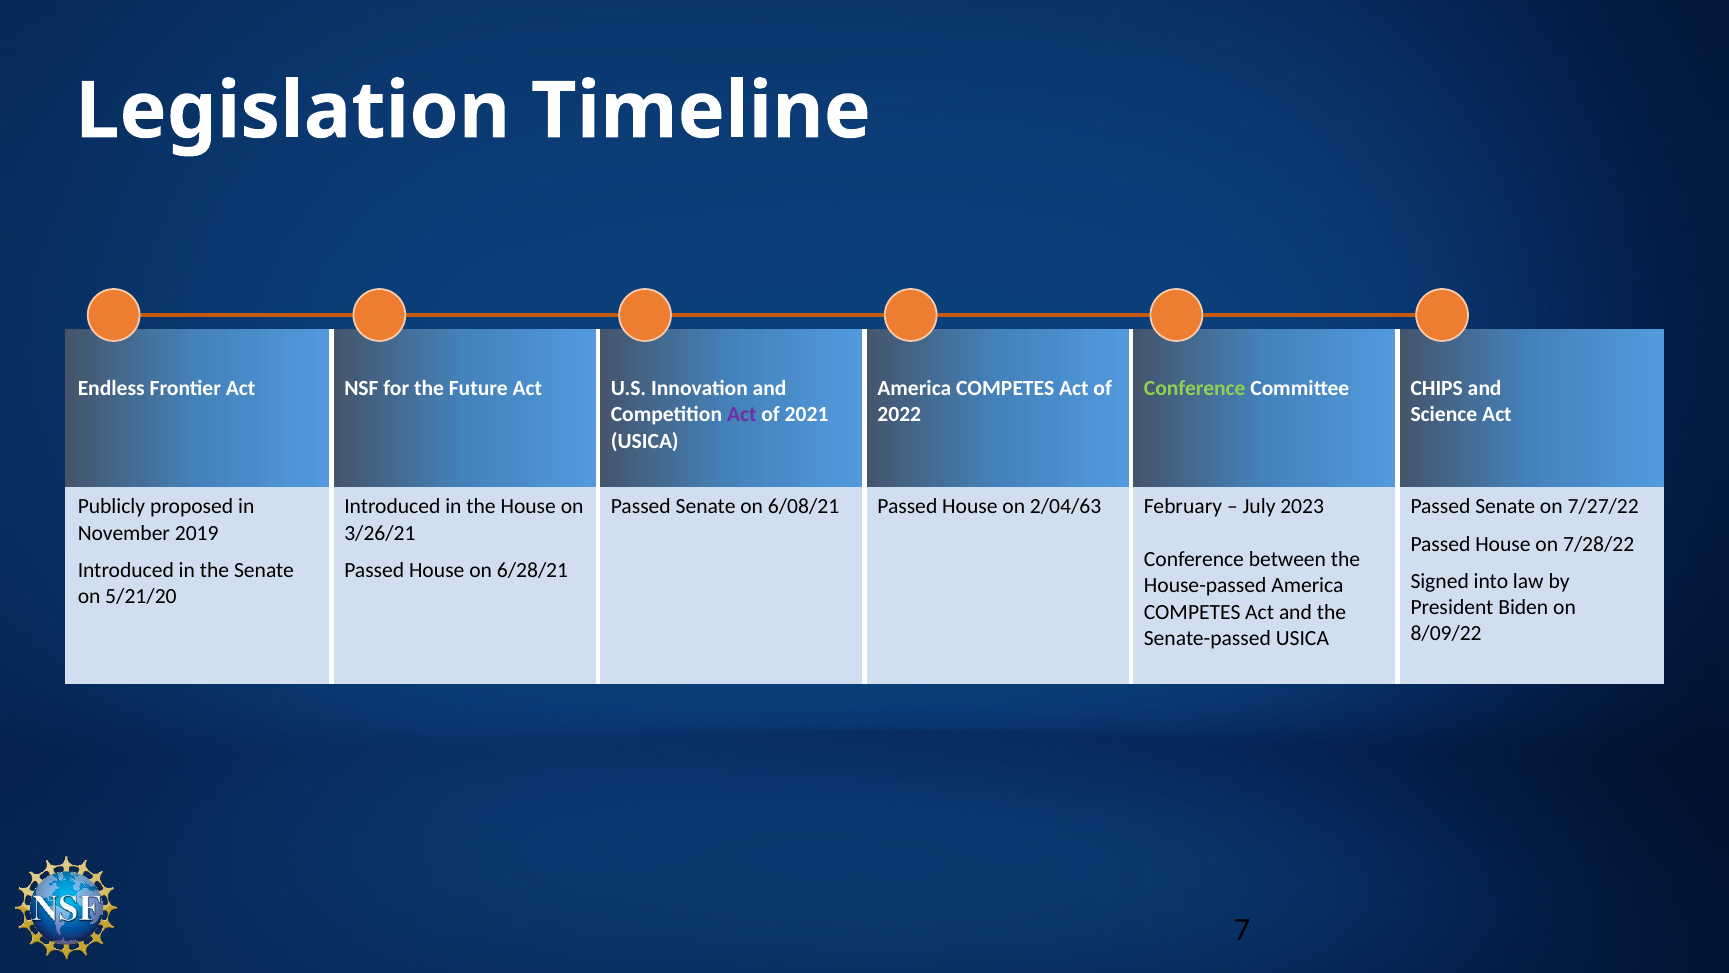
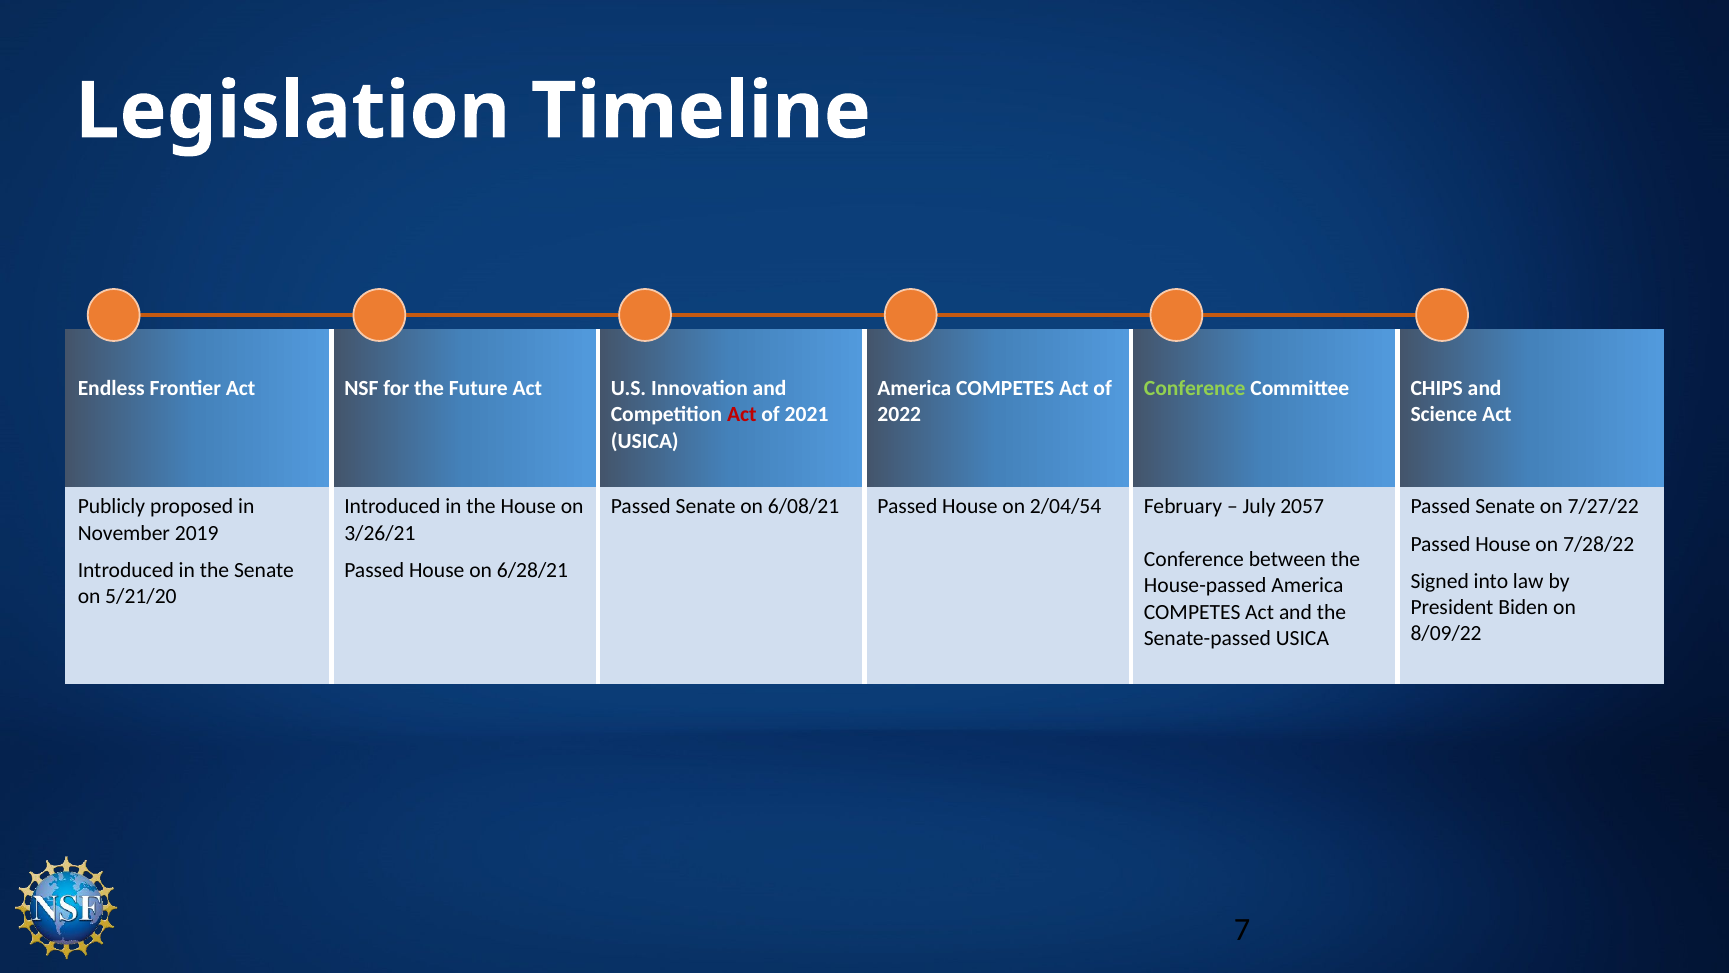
Act colour: purple -> red (742, 414)
2/04/63: 2/04/63 -> 2/04/54 (1066, 507)
2023: 2023 -> 2057 (1302, 507)
